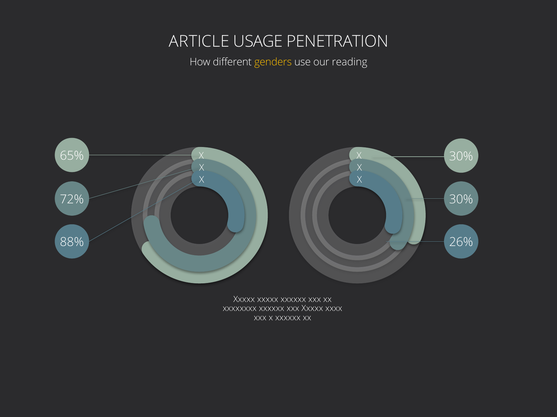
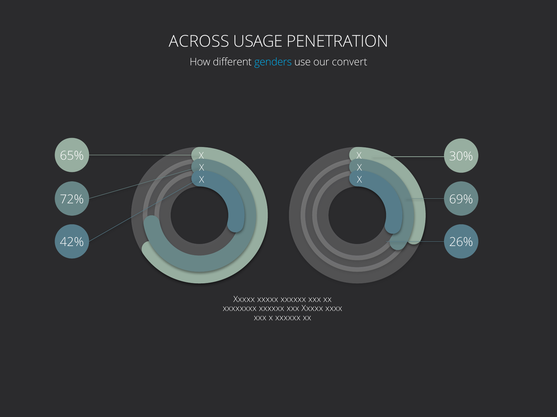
ARTICLE: ARTICLE -> ACROSS (199, 42)
genders colour: yellow -> light blue (273, 62)
reading: reading -> convert (350, 62)
30%: 30% -> 69% (461, 200)
88%: 88% -> 42% (72, 243)
